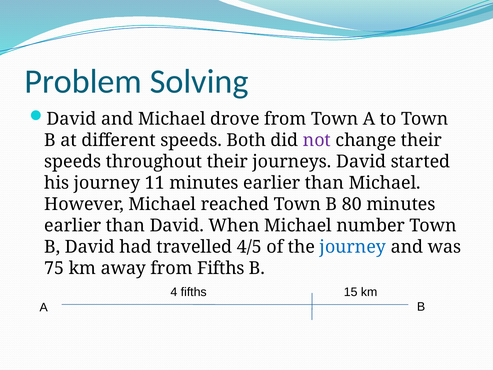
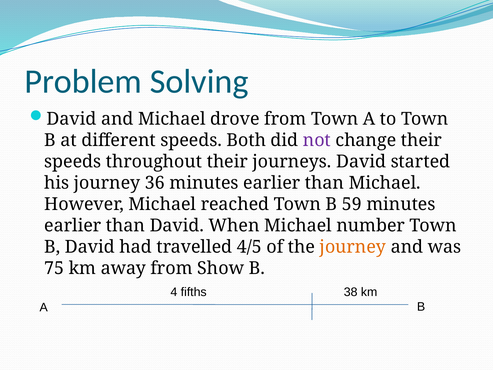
11: 11 -> 36 (155, 183)
80: 80 -> 59 (352, 204)
journey colour: blue -> orange (353, 247)
from Fifths: Fifths -> Show (221, 268)
15: 15 -> 38 (351, 292)
